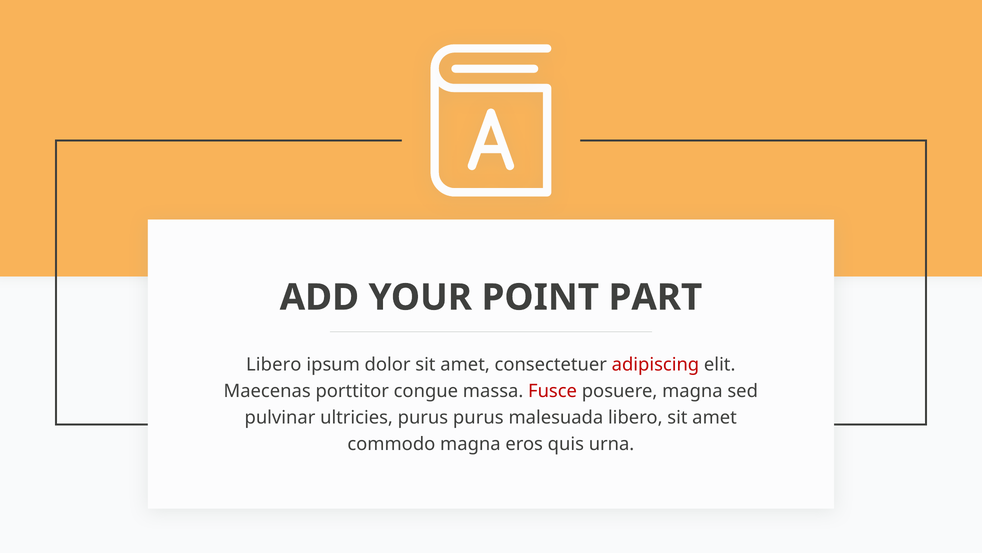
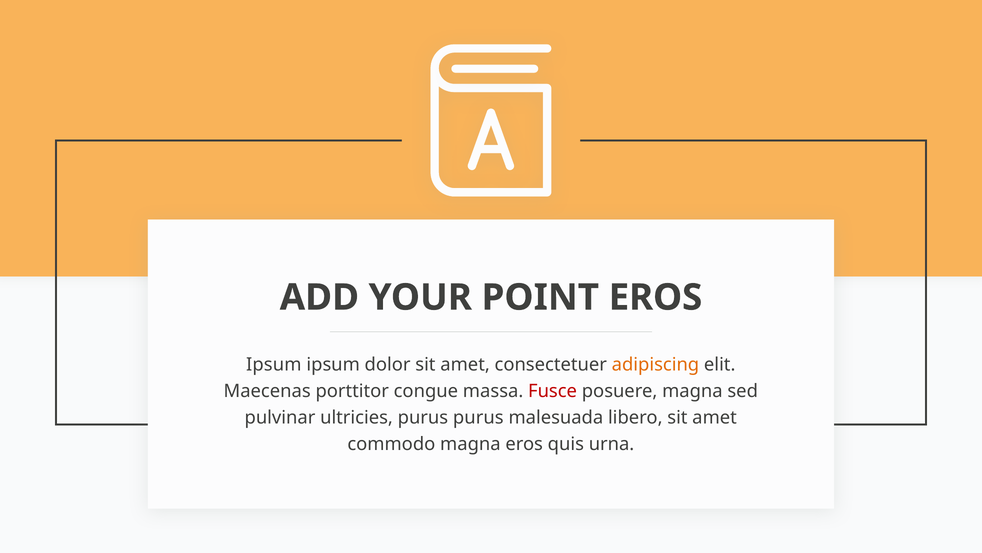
POINT PART: PART -> EROS (655, 297)
Libero: Libero -> Ipsum (274, 364)
adipiscing colour: red -> orange (655, 364)
